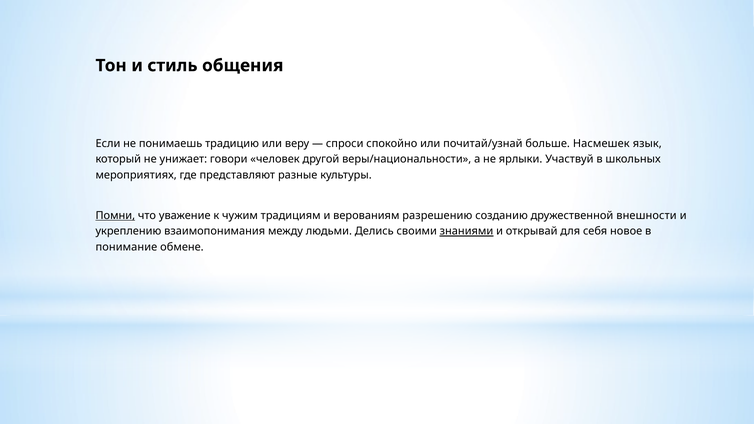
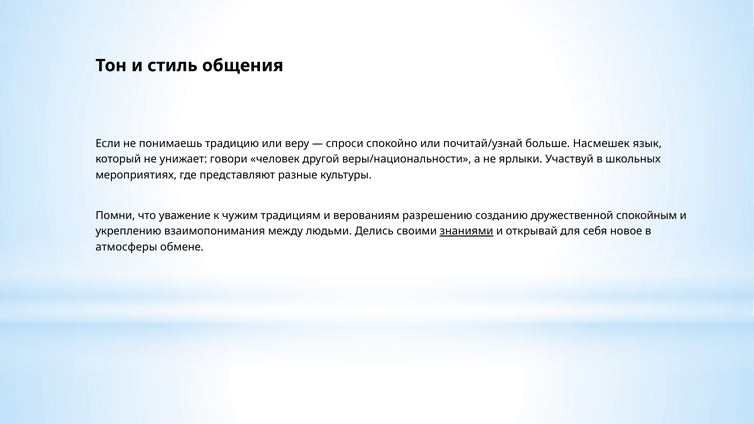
Помни underline: present -> none (115, 216)
внешности: внешности -> спокойным (647, 216)
понимание: понимание -> атмосферы (126, 247)
